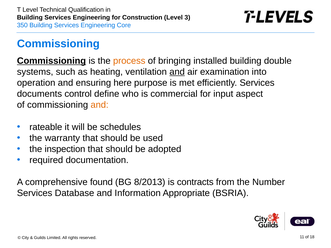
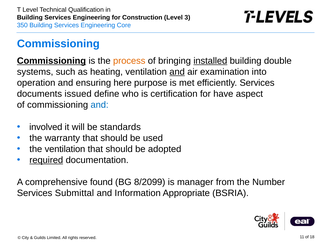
installed underline: none -> present (210, 61)
control: control -> issued (78, 94)
commercial: commercial -> certification (174, 94)
input: input -> have (223, 94)
and colour: orange -> blue (100, 105)
rateable: rateable -> involved (46, 127)
schedules: schedules -> standards (120, 127)
the inspection: inspection -> ventilation (65, 149)
required underline: none -> present (46, 160)
8/2013: 8/2013 -> 8/2099 (150, 182)
contracts: contracts -> manager (195, 182)
Database: Database -> Submittal (74, 193)
